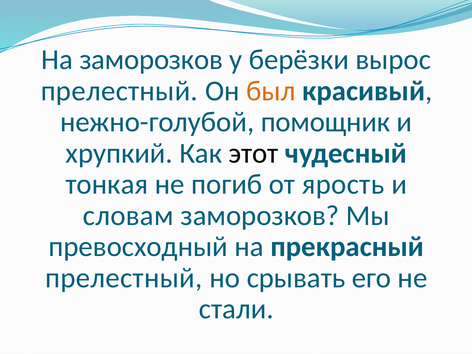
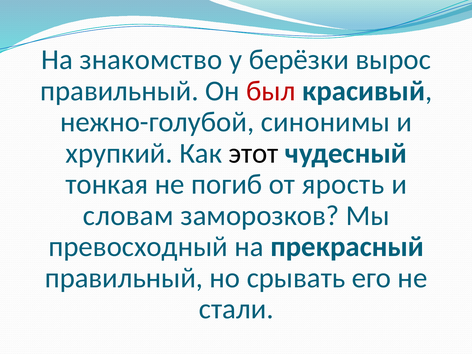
На заморозков: заморозков -> знакомство (151, 60)
прелестный: прелестный -> правильный (119, 91)
был colour: orange -> red (271, 91)
помощник: помощник -> синонимы (325, 122)
прелестный: прелестный -> правильный (124, 278)
